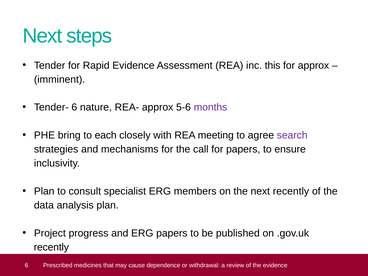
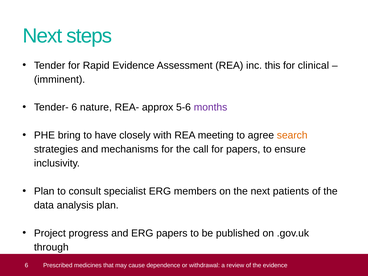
for approx: approx -> clinical (313, 65)
each: each -> have (106, 135)
search colour: purple -> orange (292, 135)
next recently: recently -> patients (291, 191)
recently: recently -> through (51, 247)
